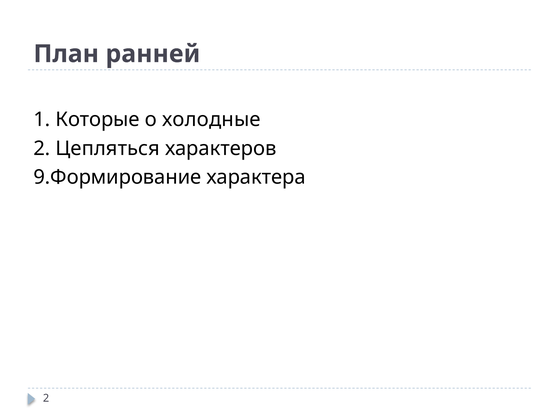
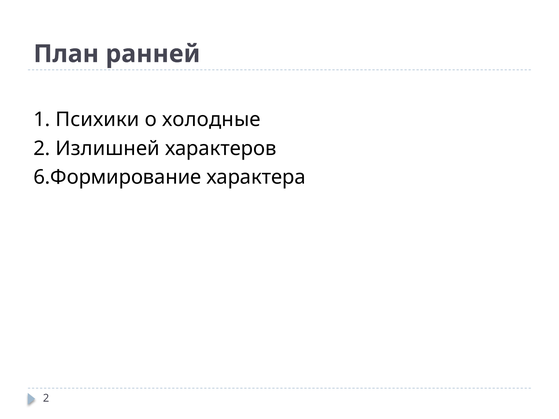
Которые: Которые -> Психики (98, 120)
Цепляться: Цепляться -> Излишней (108, 149)
9.Формирование: 9.Формирование -> 6.Формирование (117, 177)
